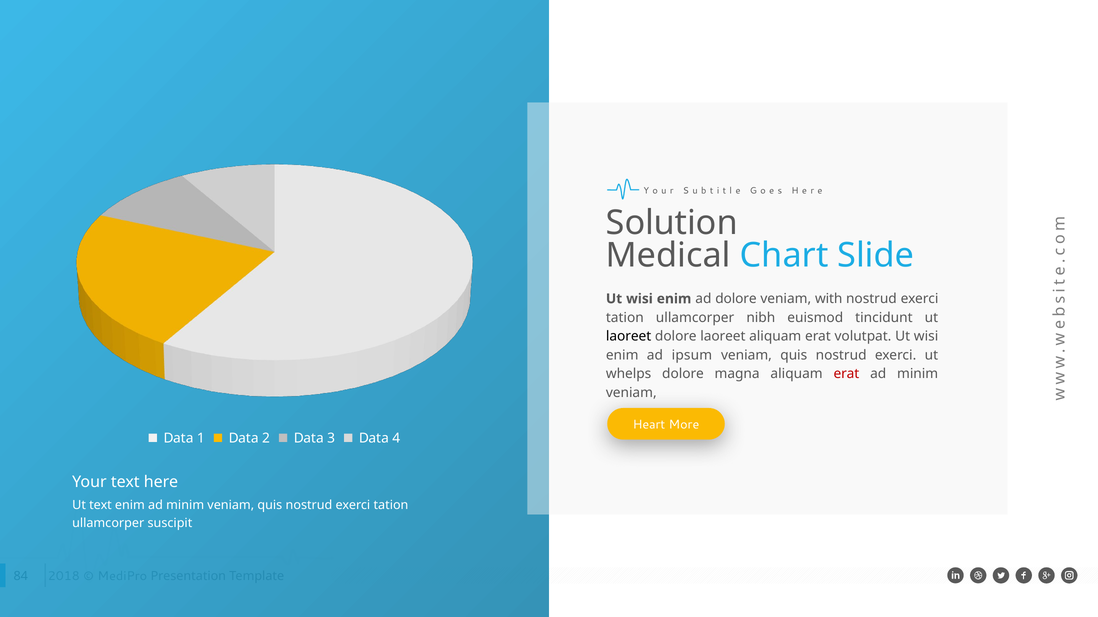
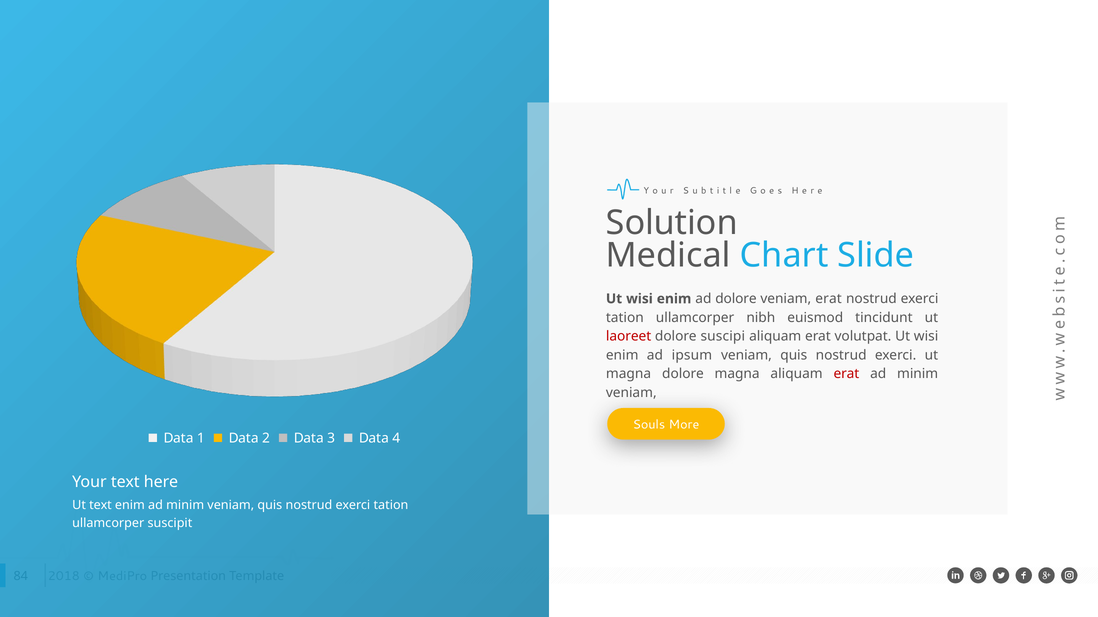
veniam with: with -> erat (829, 299)
laoreet colour: black -> red (629, 337)
dolore laoreet: laoreet -> suscipi (723, 337)
whelps: whelps -> magna (629, 374)
Heart: Heart -> Souls (649, 425)
